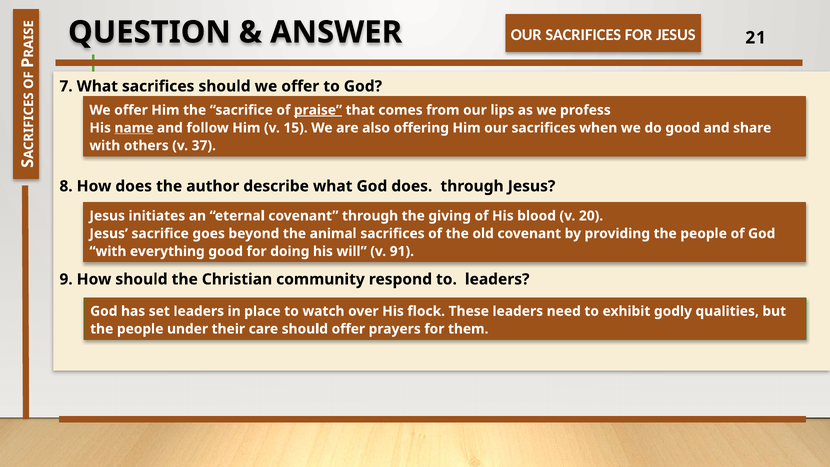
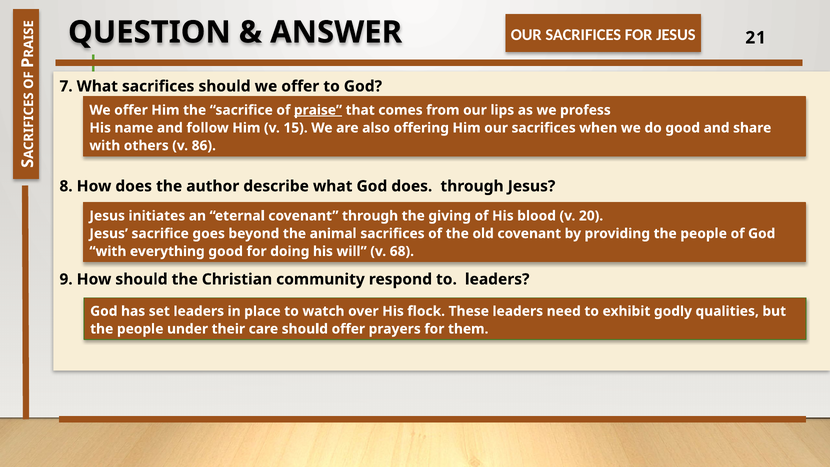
name underline: present -> none (134, 128)
37: 37 -> 86 (204, 146)
91: 91 -> 68 (402, 251)
